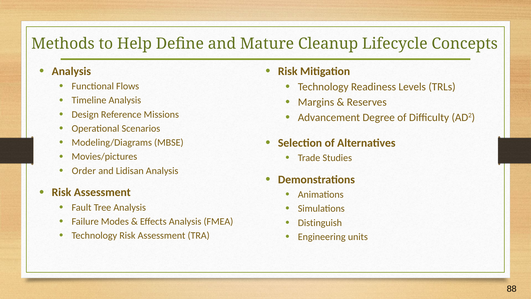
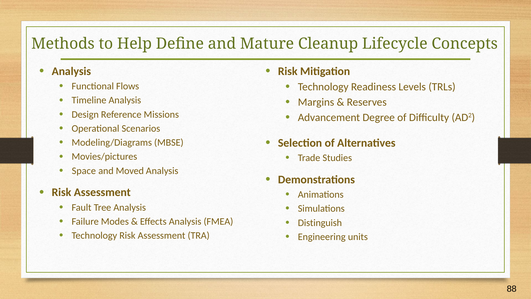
Order: Order -> Space (84, 171)
Lidisan: Lidisan -> Moved (130, 171)
